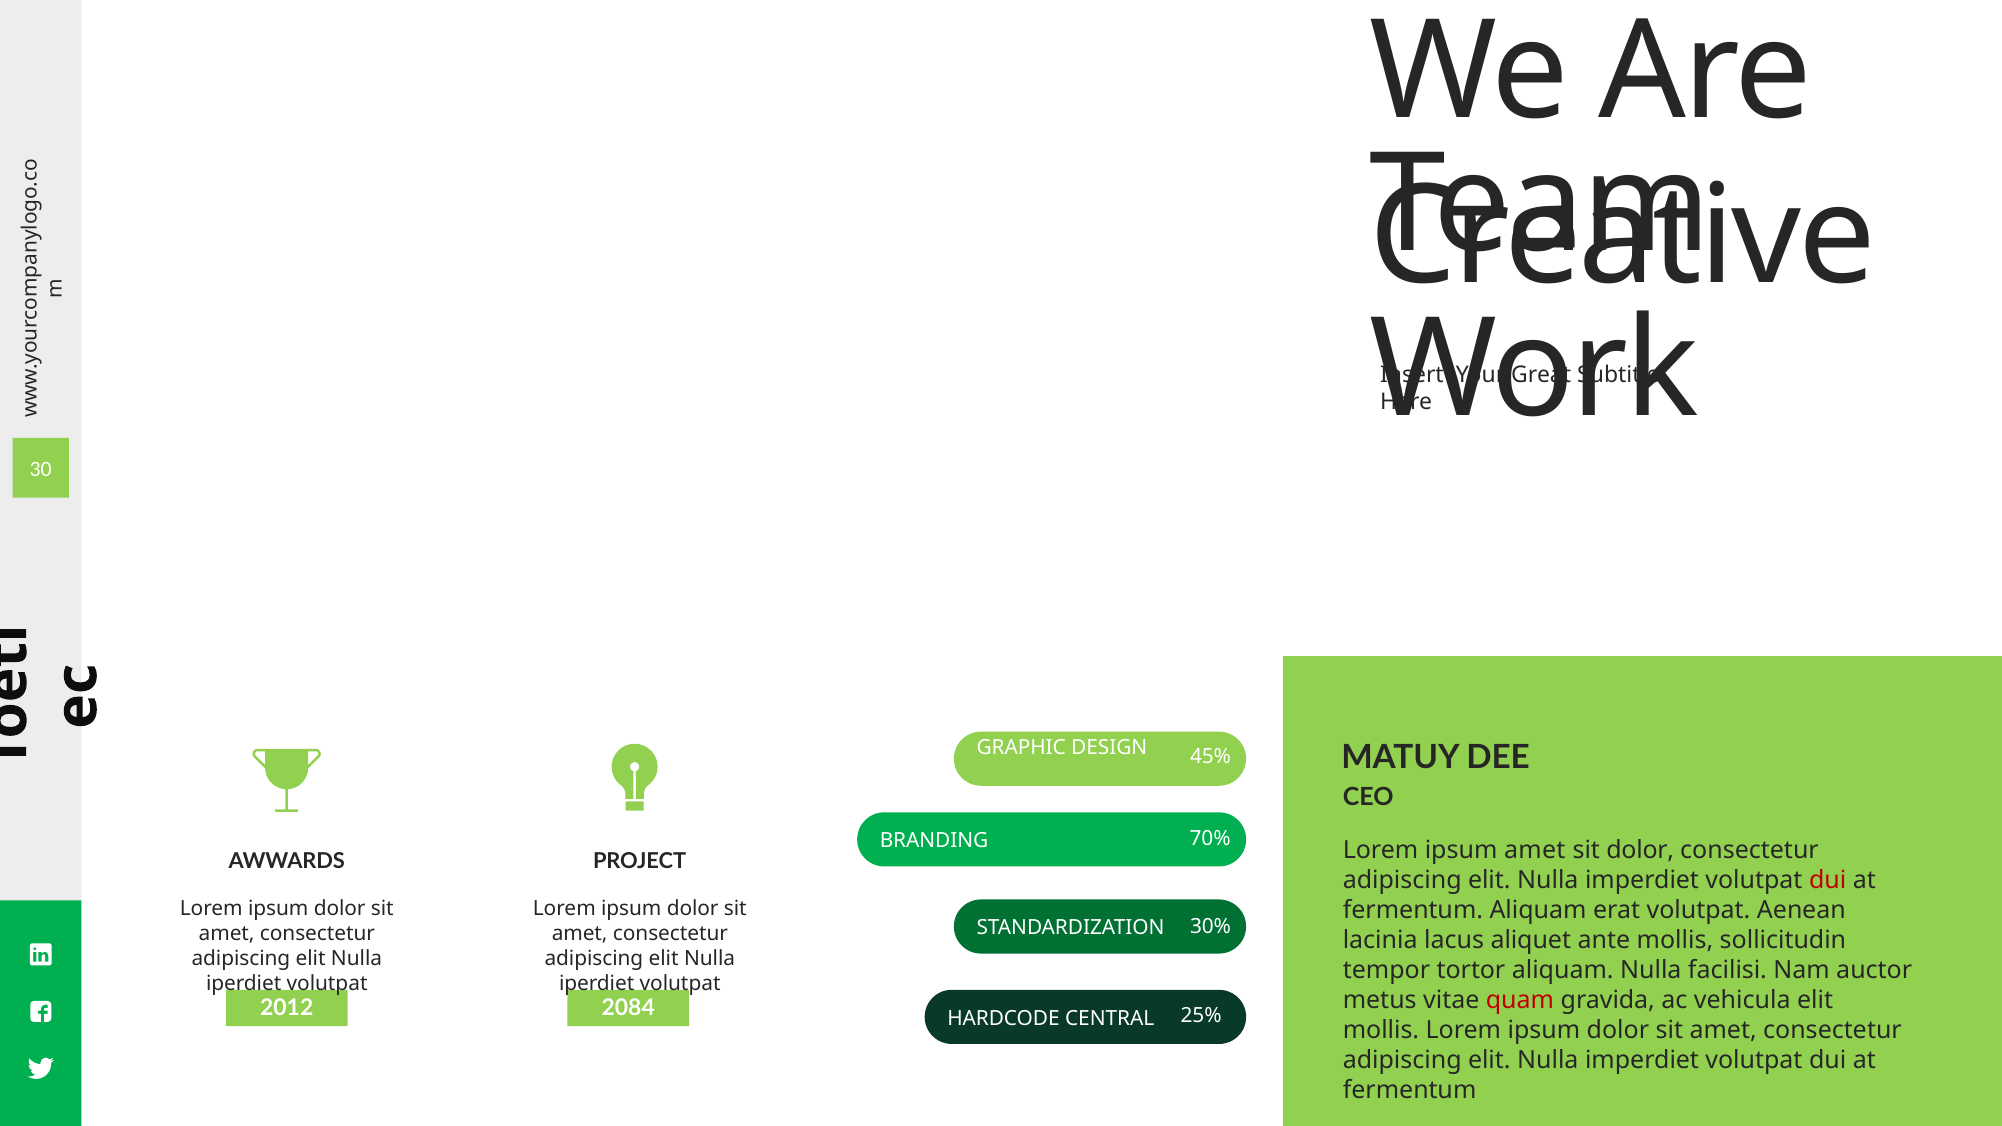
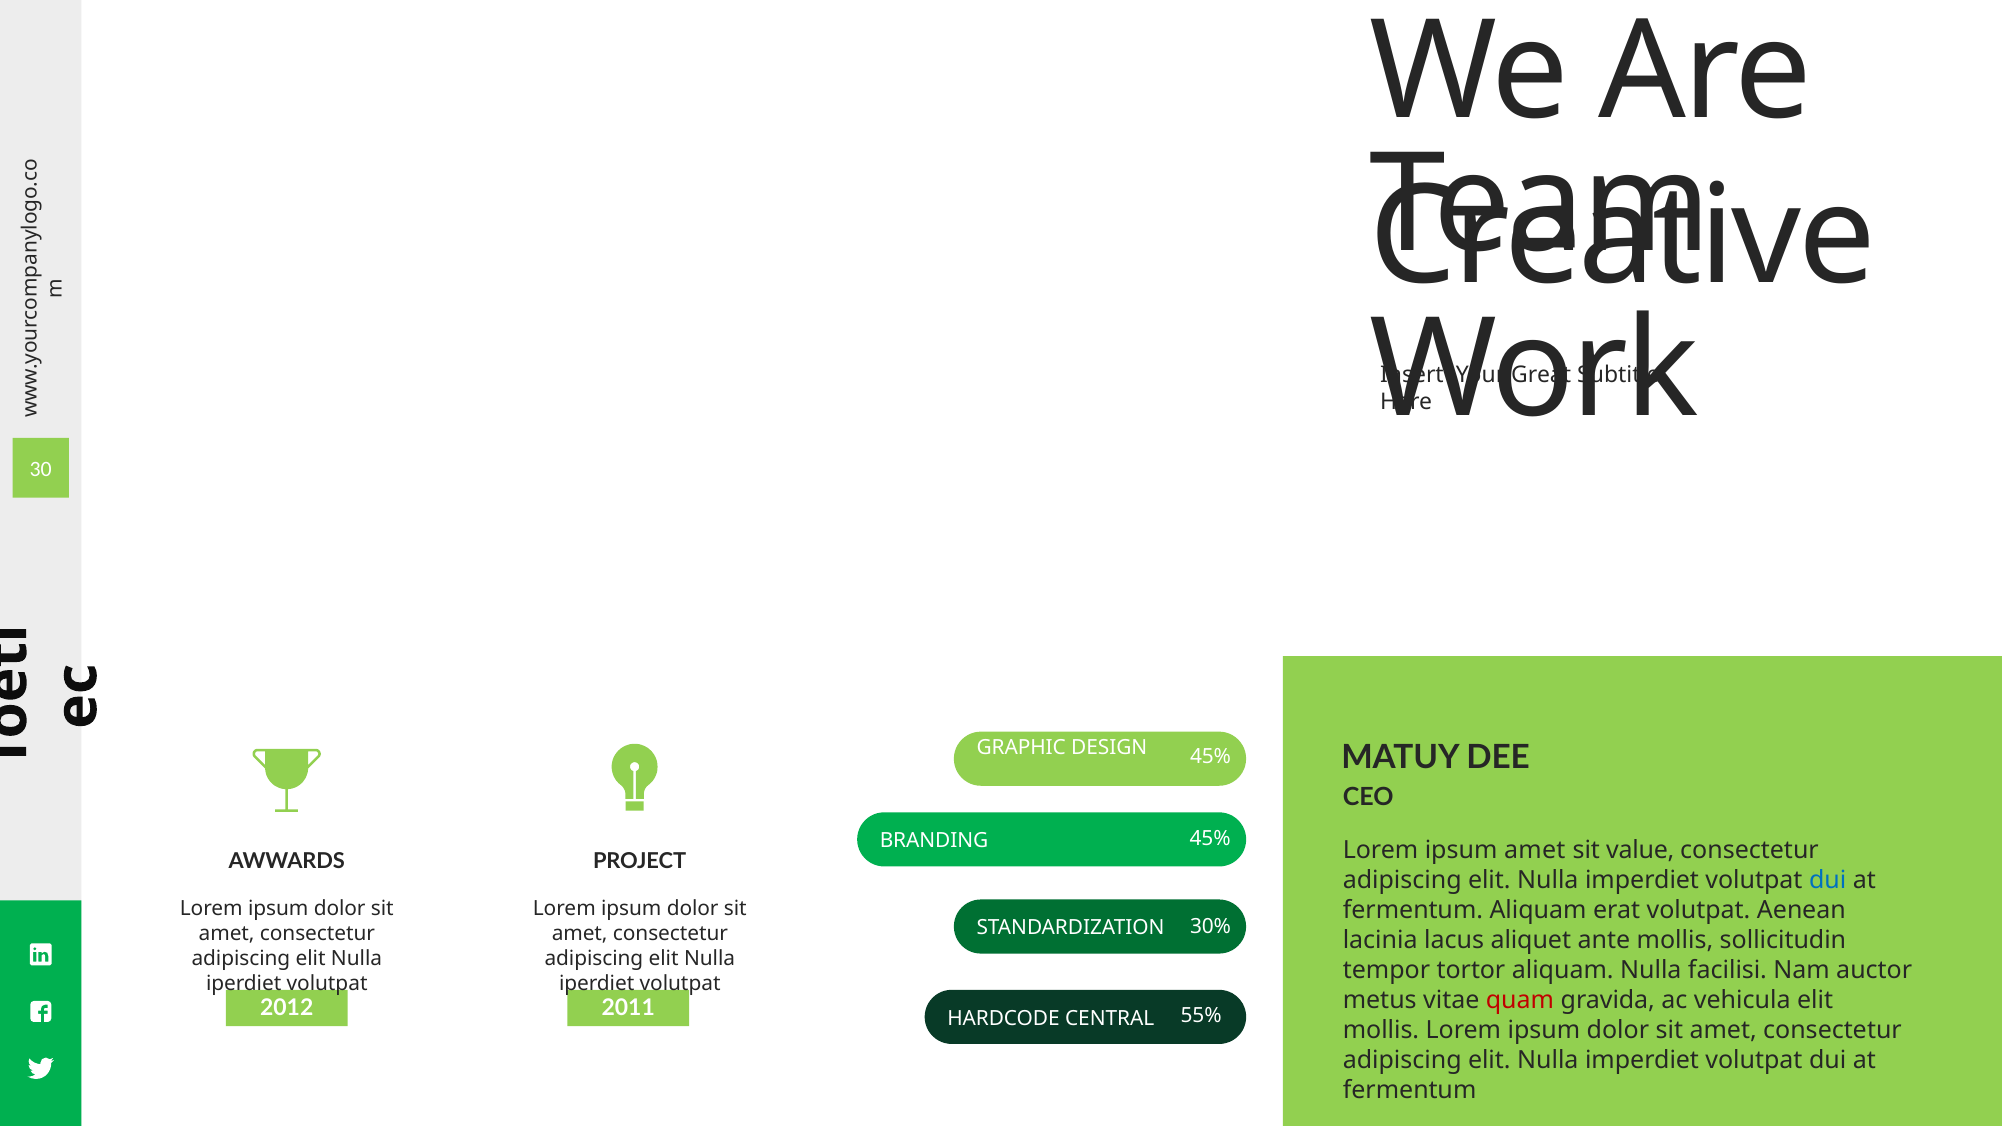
70%: 70% -> 45% (1210, 838)
sit dolor: dolor -> value (1640, 850)
dui colour: red -> blue (1828, 881)
2084: 2084 -> 2011 (628, 1008)
25%: 25% -> 55% (1201, 1016)
